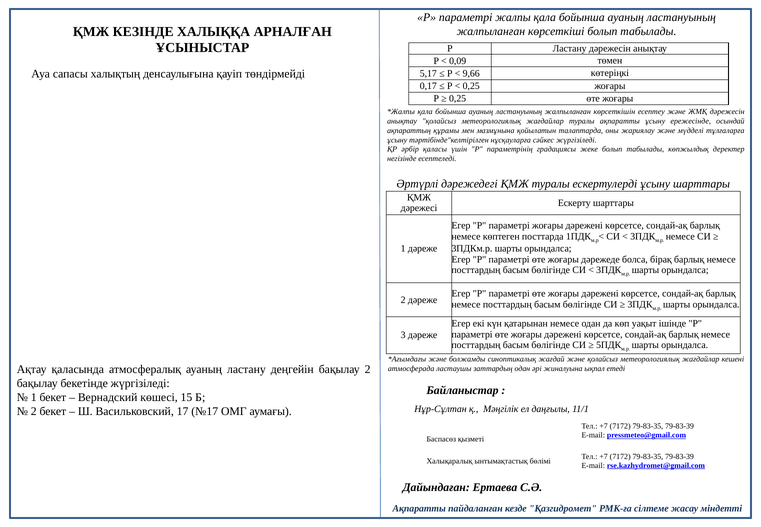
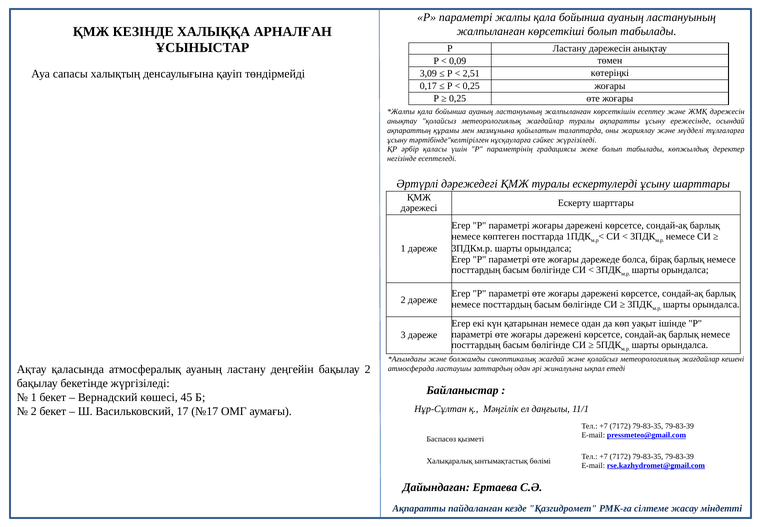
5,17: 5,17 -> 3,09 (428, 74)
9,66: 9,66 -> 2,51 (471, 74)
15: 15 -> 45 (186, 397)
